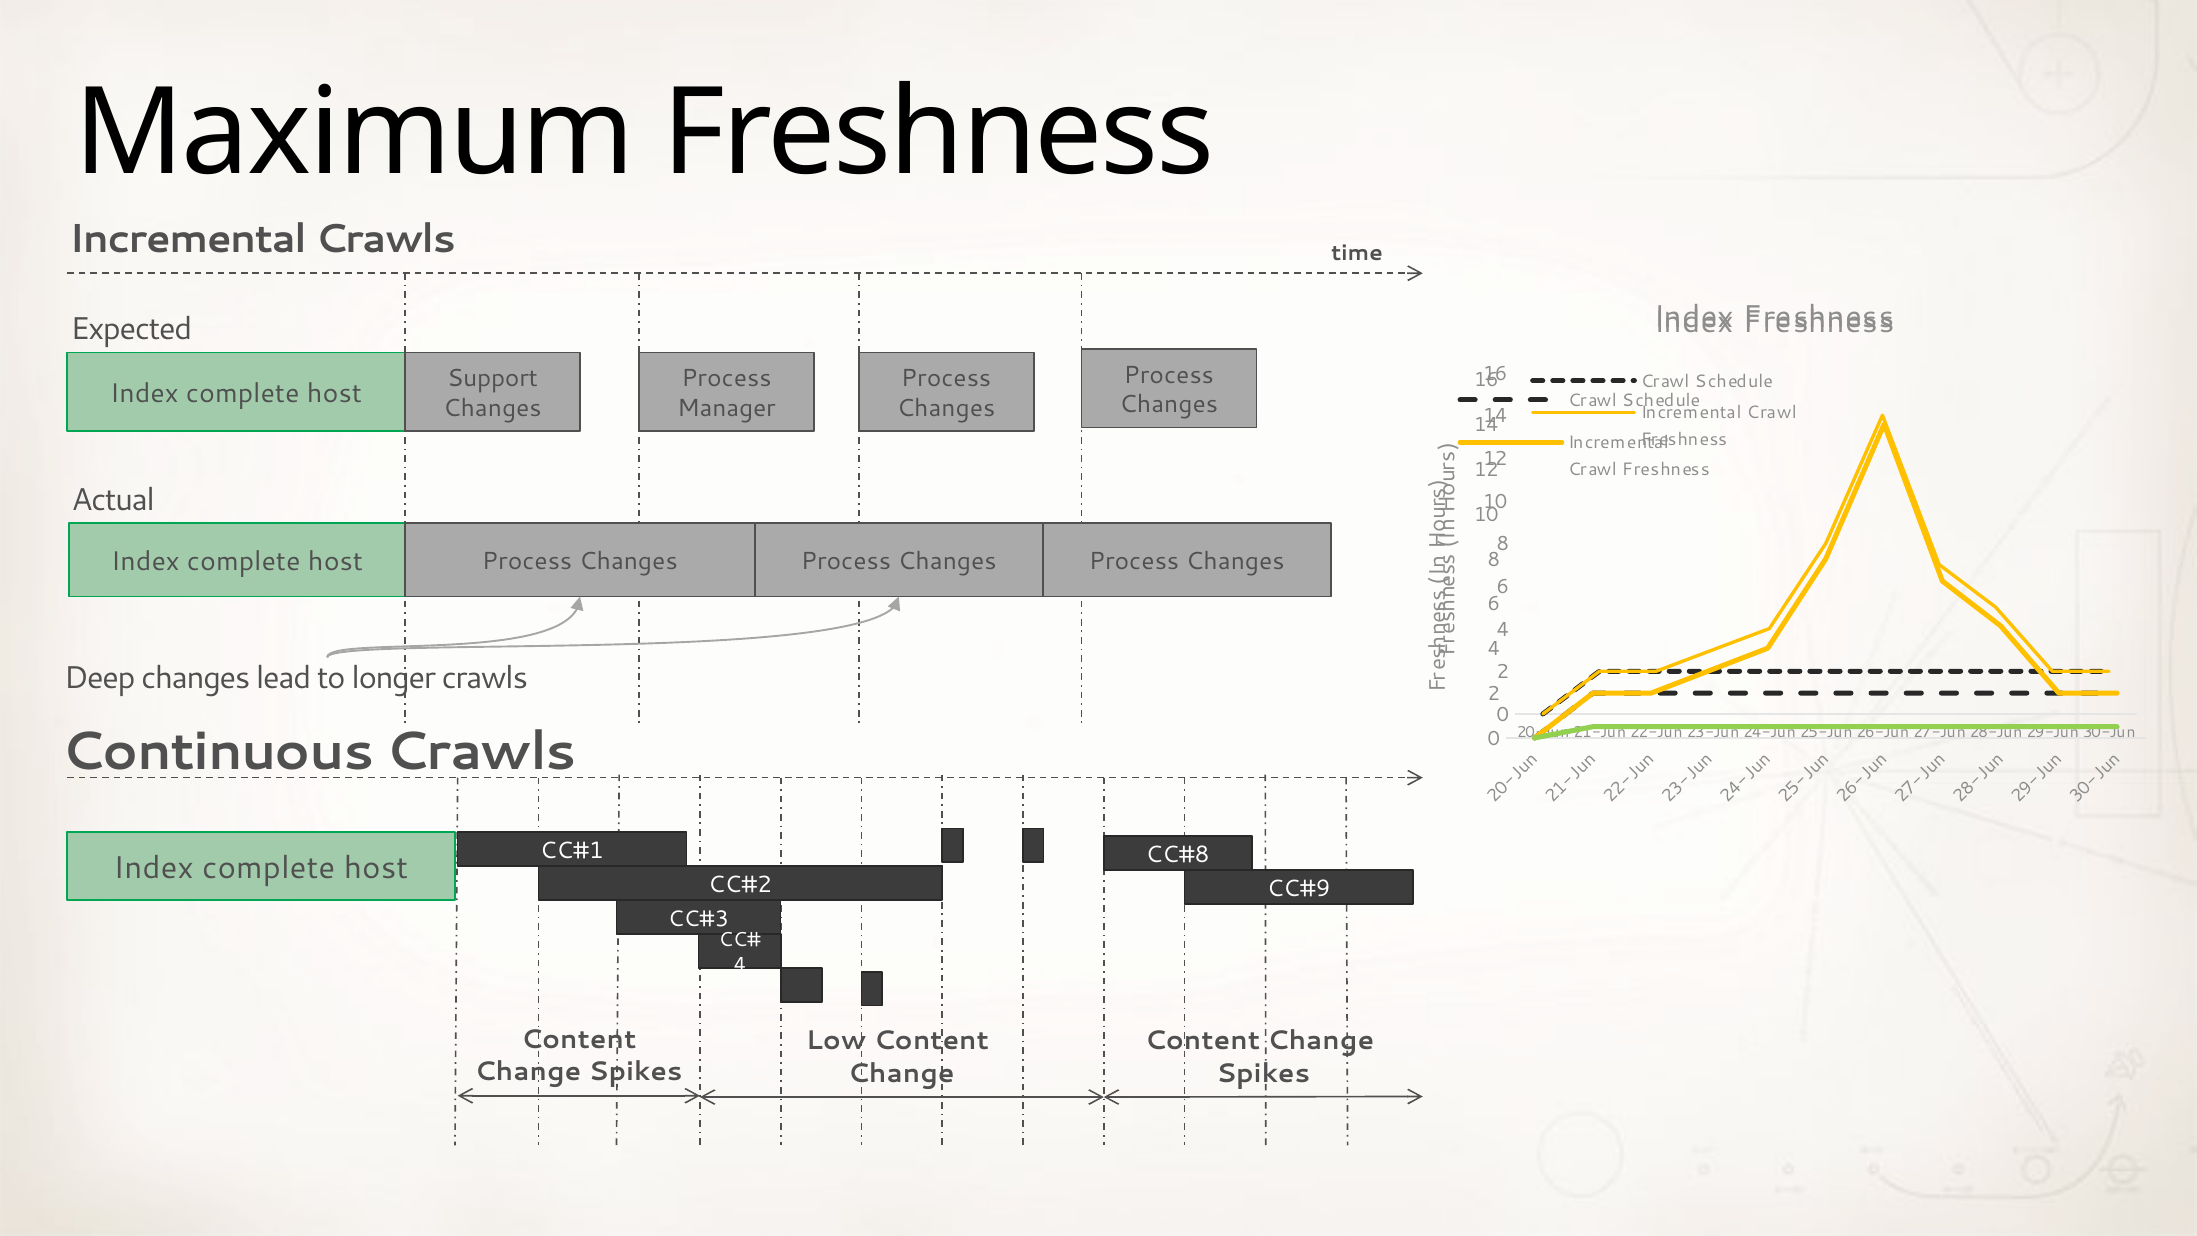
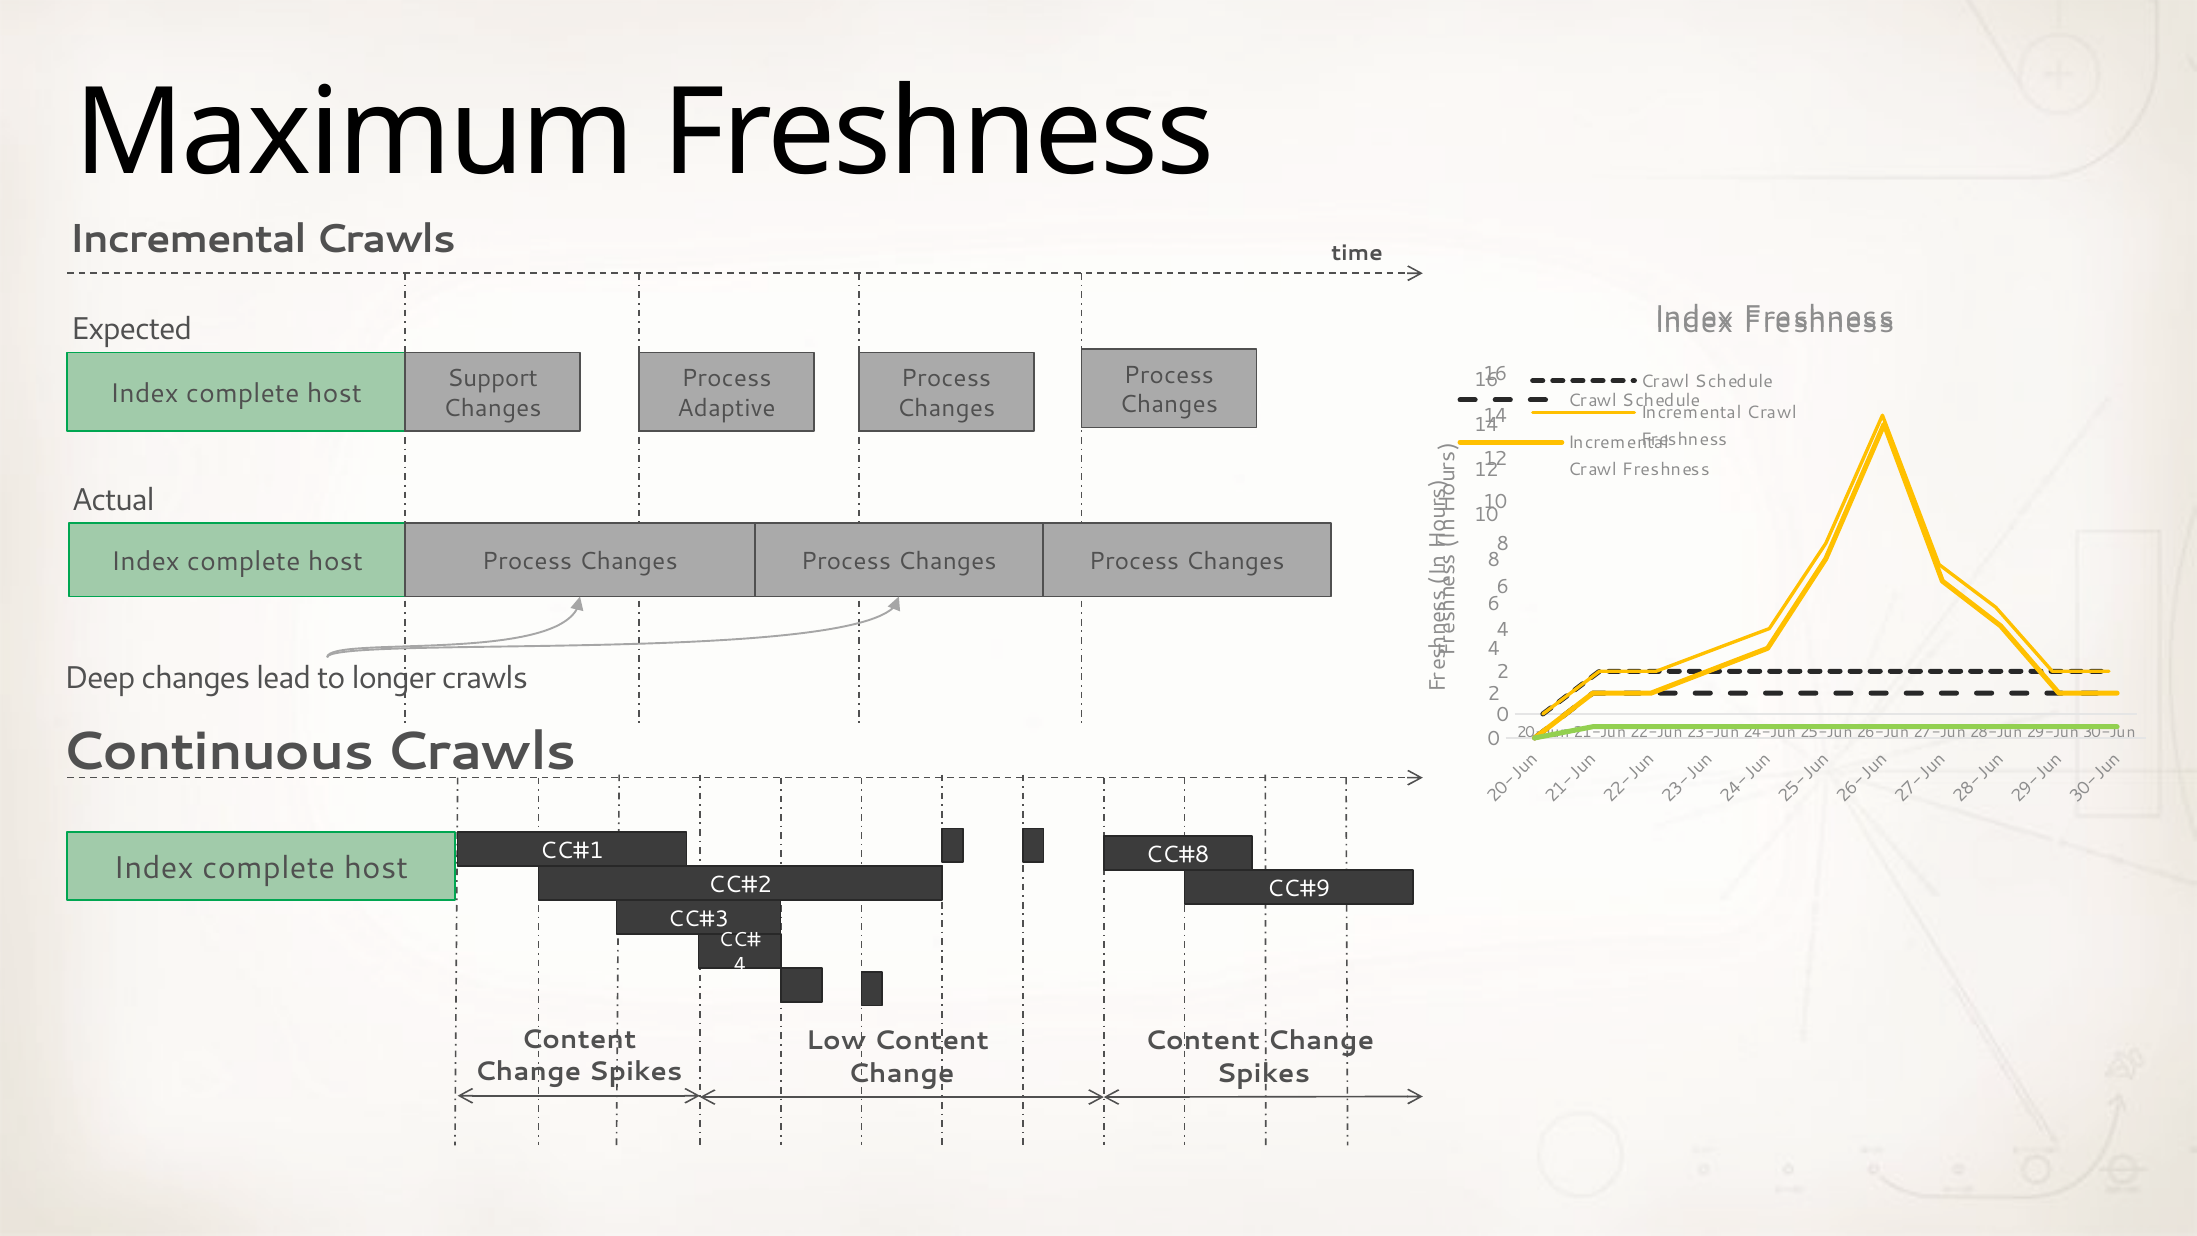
Manager: Manager -> Adaptive (726, 408)
